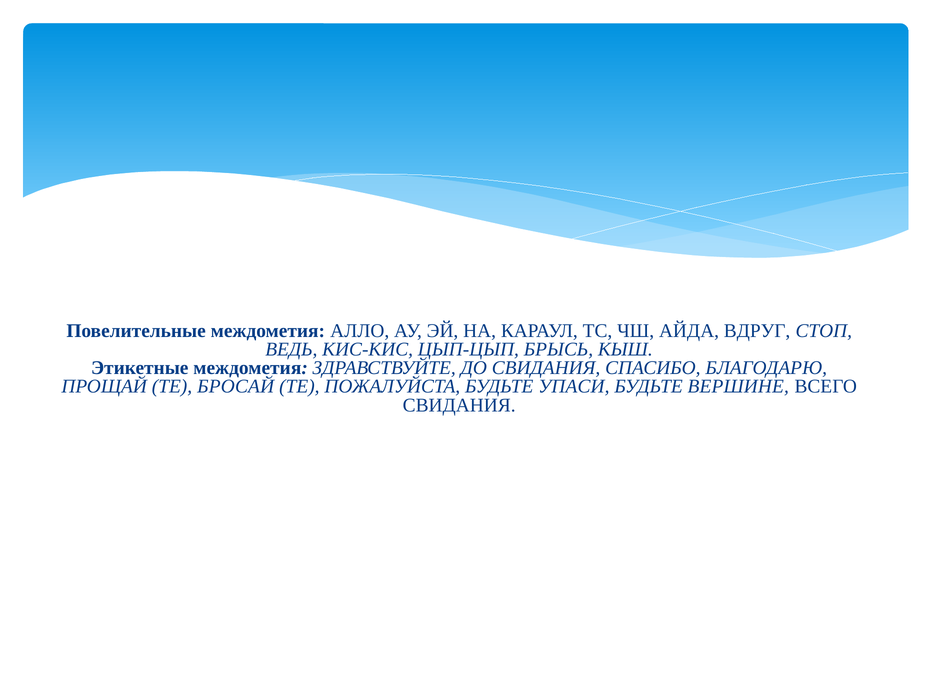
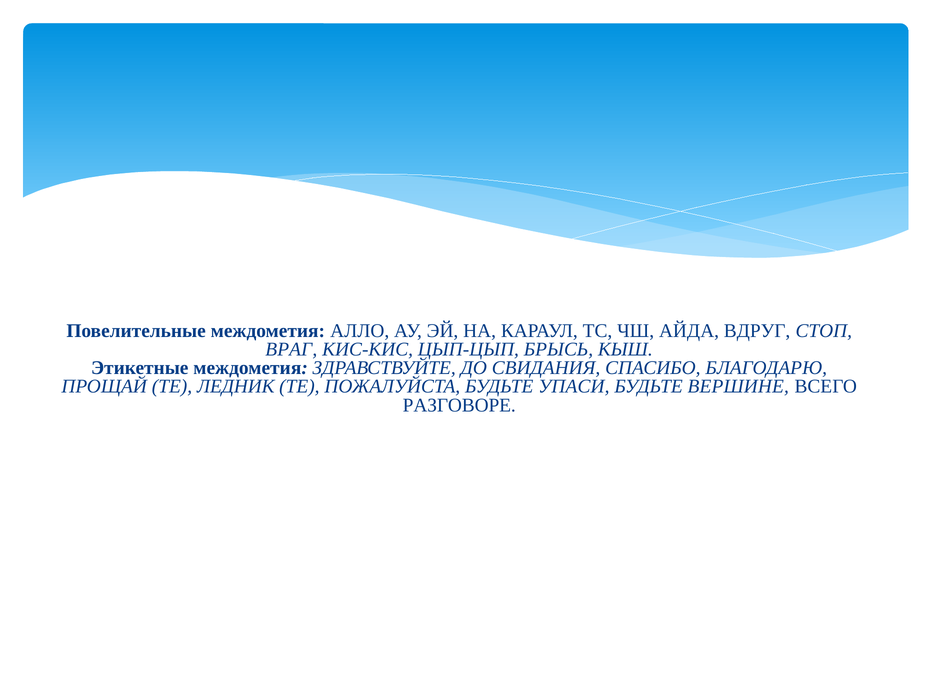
ВЕДЬ: ВЕДЬ -> ВРАГ (291, 349)
БРОСАЙ: БРОСАЙ -> ЛЕДНИК (236, 386)
СВИДАНИЯ: СВИДАНИЯ -> РАЗГОВОРЕ (459, 405)
